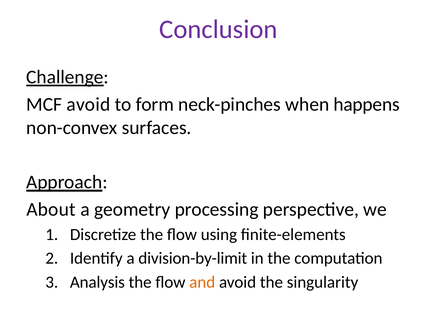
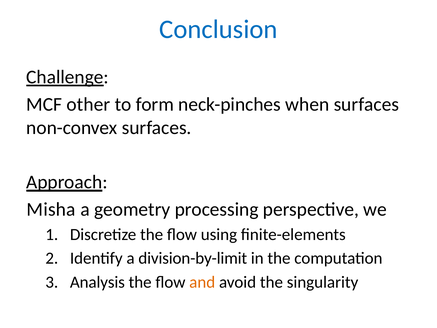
Conclusion colour: purple -> blue (218, 29)
MCF avoid: avoid -> other (88, 104)
when happens: happens -> surfaces (366, 104)
About: About -> Misha (51, 209)
